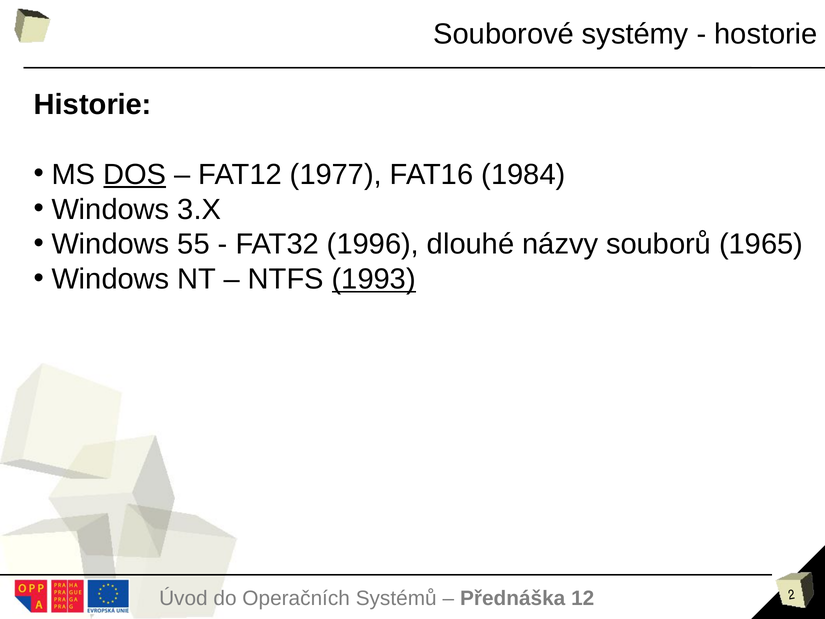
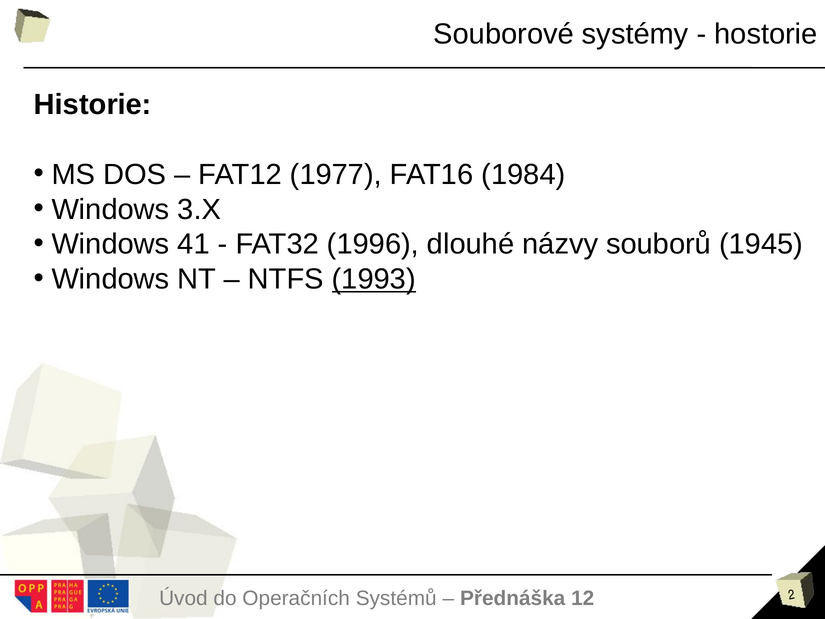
DOS underline: present -> none (135, 174)
55: 55 -> 41 (194, 244)
1965: 1965 -> 1945 (761, 244)
